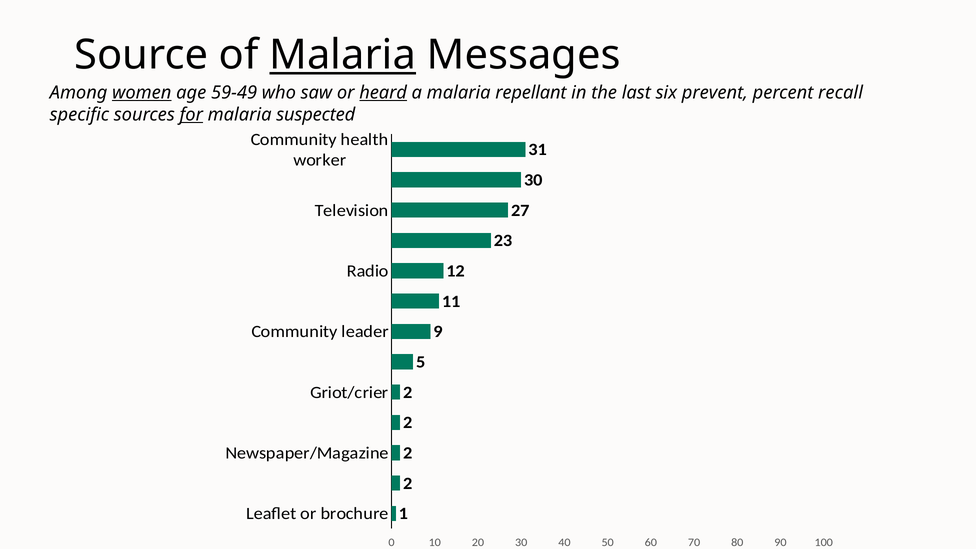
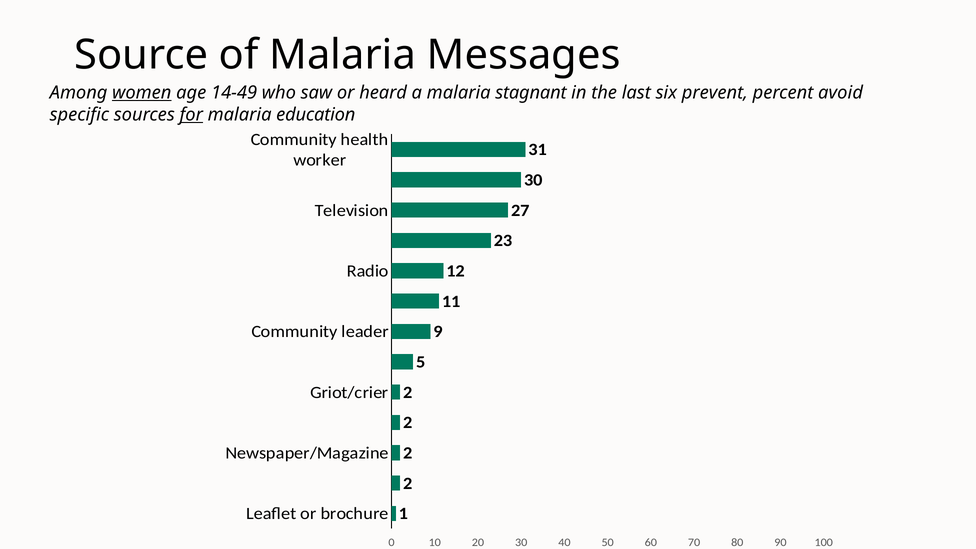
Malaria underline: present -> none (343, 55)
59-49: 59-49 -> 14-49 (234, 93)
heard underline: present -> none (383, 93)
repellant: repellant -> stagnant (531, 93)
recall: recall -> avoid (841, 93)
suspected: suspected -> education (316, 115)
